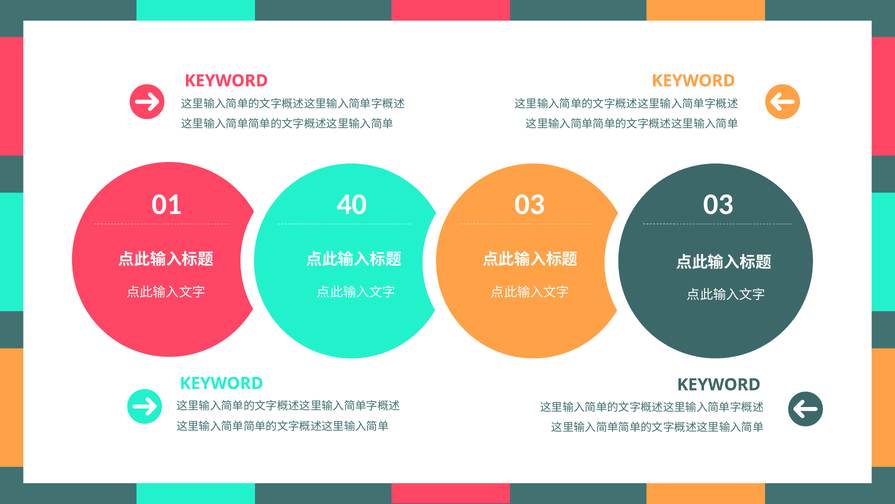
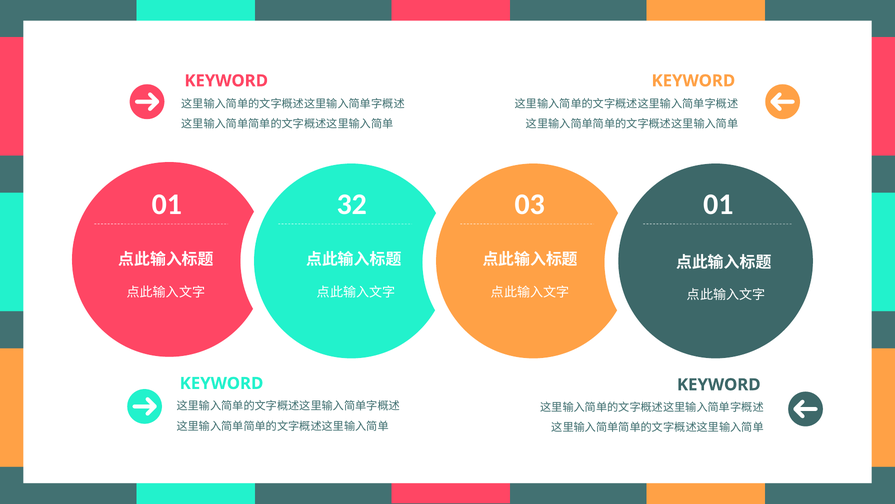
40: 40 -> 32 (352, 204)
03 03: 03 -> 01 (718, 204)
